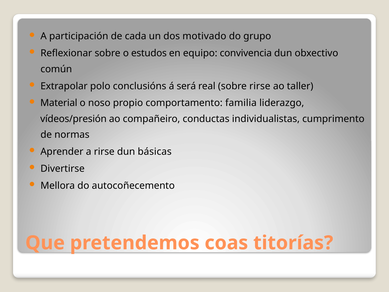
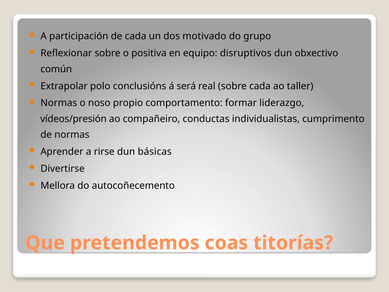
estudos: estudos -> positiva (149, 53)
convivencia: convivencia -> disruptivos (246, 53)
sobre rirse: rirse -> cada (260, 86)
Material: Material -> Normas (59, 103)
familia: familia -> formar (241, 103)
